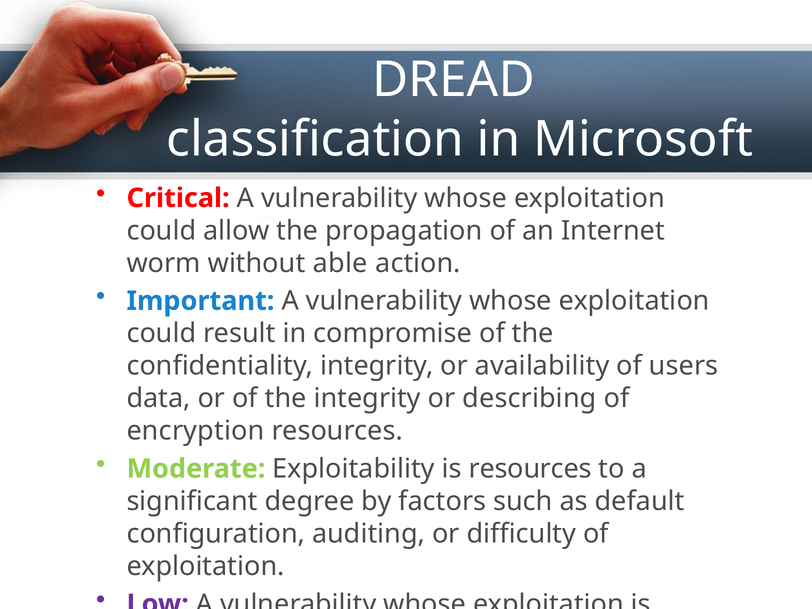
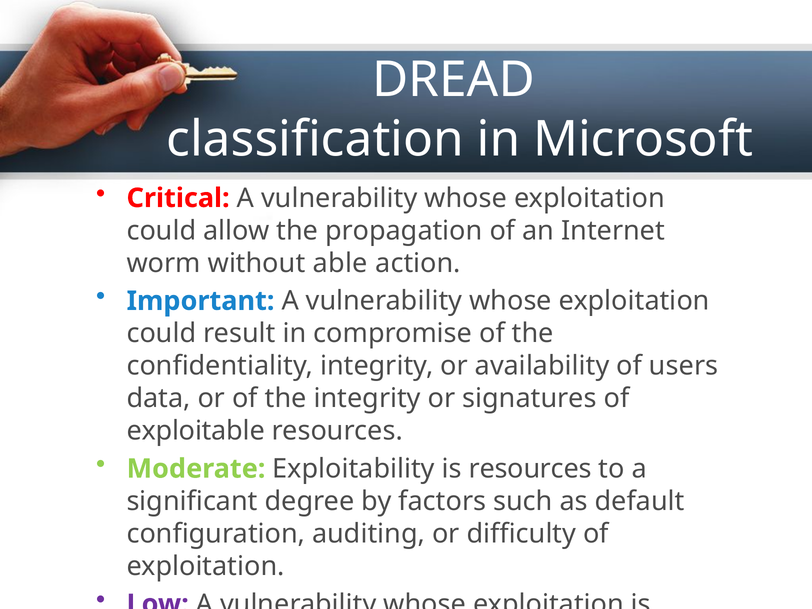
describing: describing -> signatures (530, 398)
encryption: encryption -> exploitable (196, 431)
